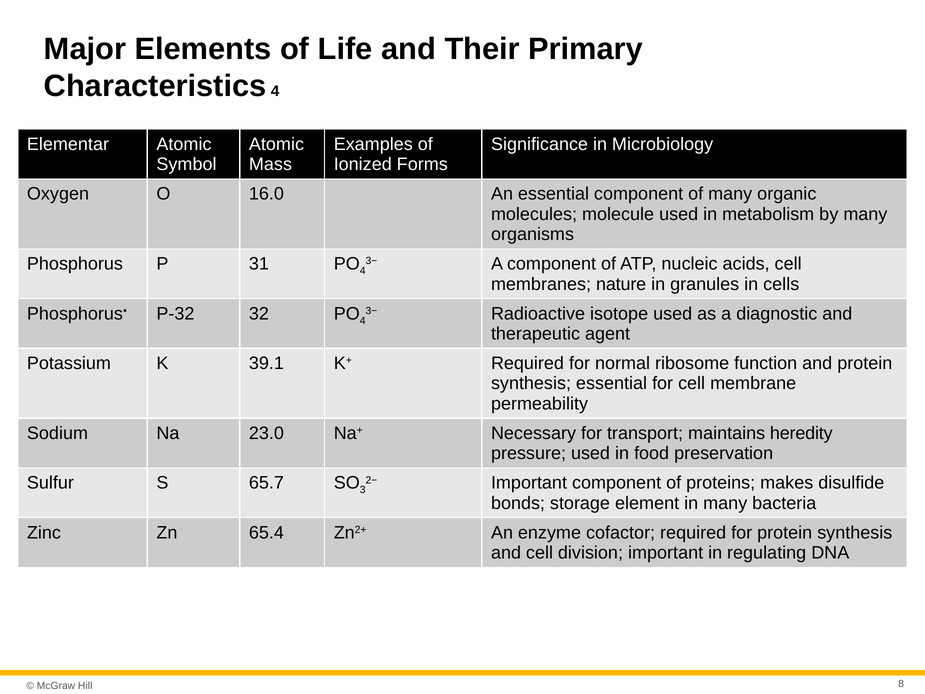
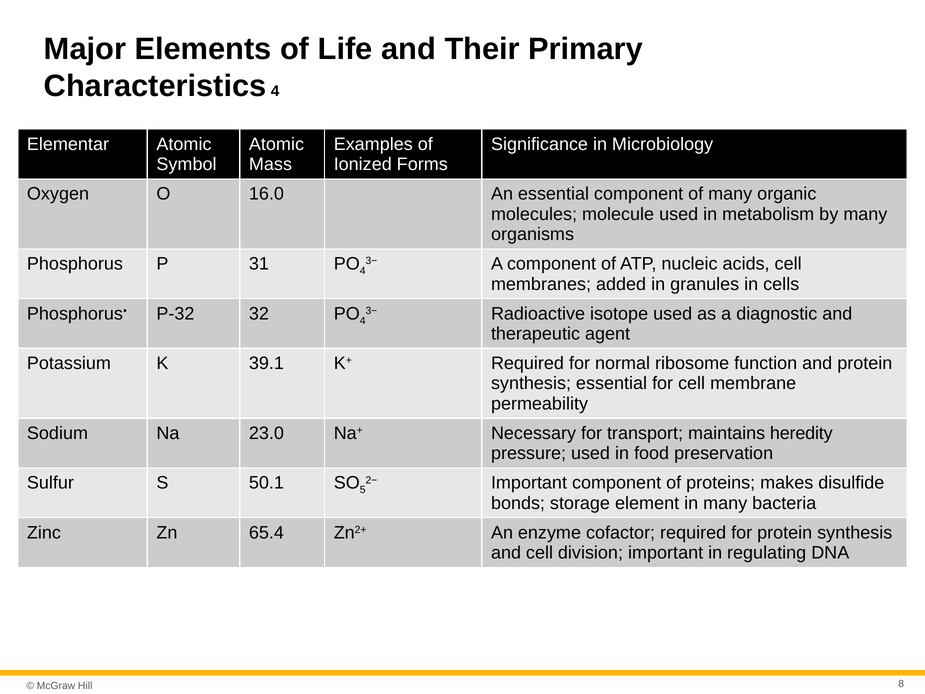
nature: nature -> added (621, 284)
65.7: 65.7 -> 50.1 (266, 483)
3: 3 -> 5 (363, 490)
